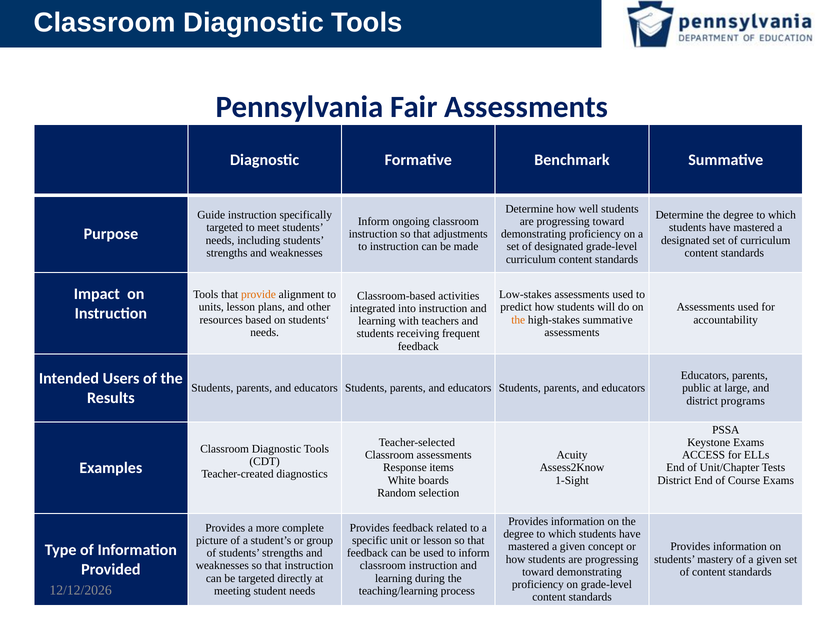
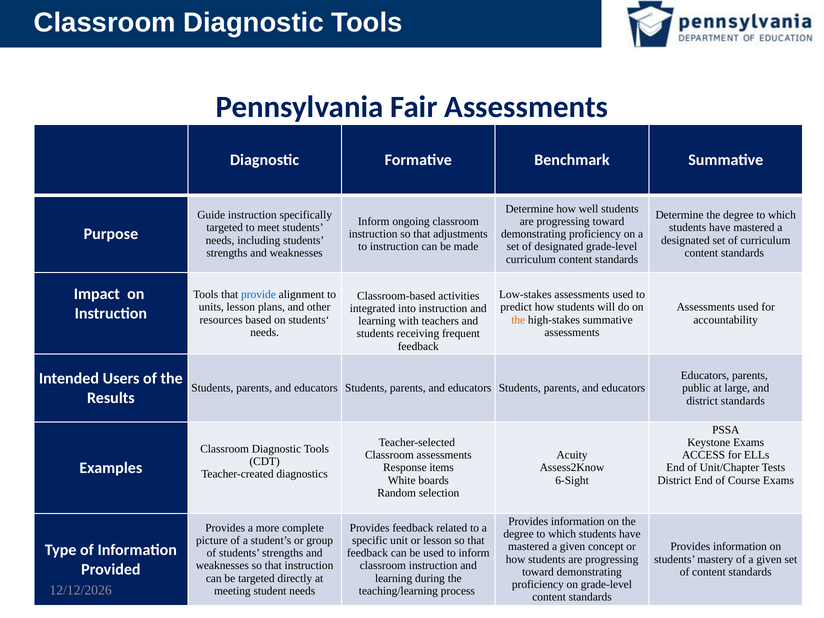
provide colour: orange -> blue (258, 295)
district programs: programs -> standards (743, 401)
1-Sight: 1-Sight -> 6-Sight (572, 480)
